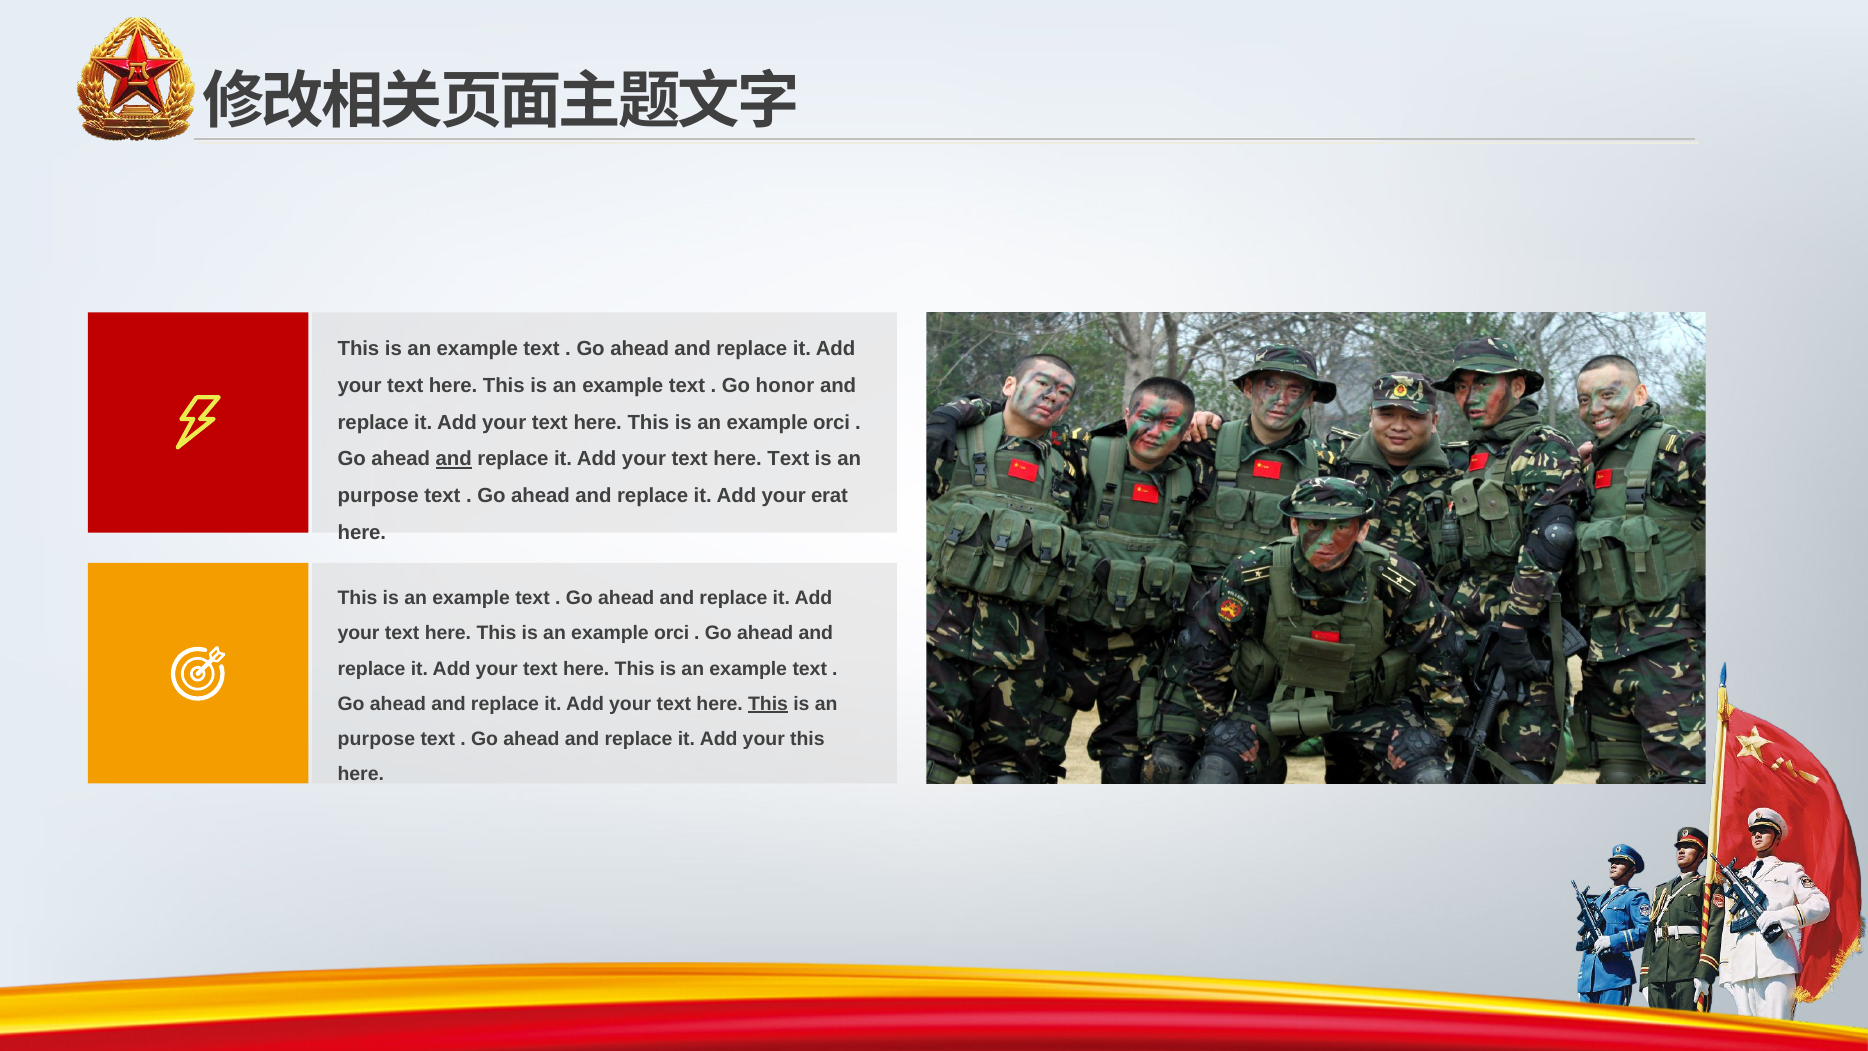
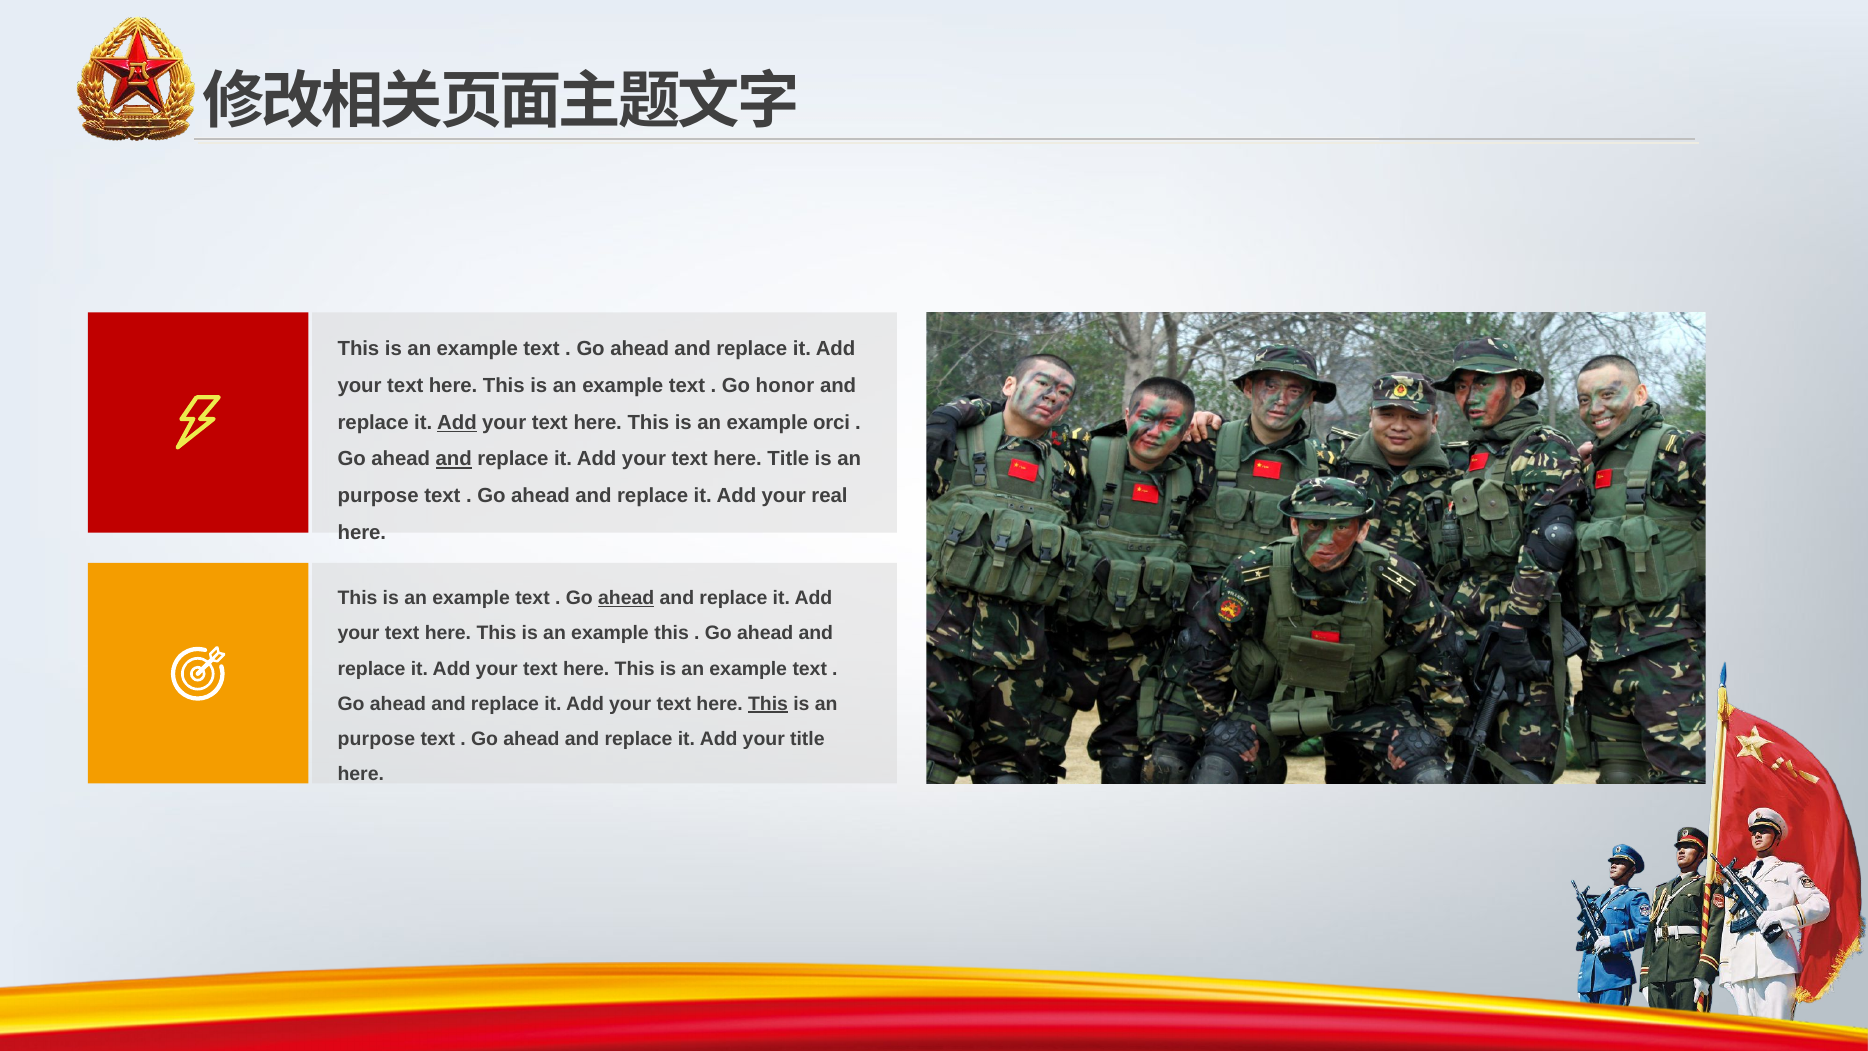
Add underline: none -> present (457, 422)
here Text: Text -> Title (788, 459)
erat: erat -> real (829, 496)
ahead underline: none -> present (626, 598)
orci: orci -> this (672, 633)
your this: this -> title (807, 739)
